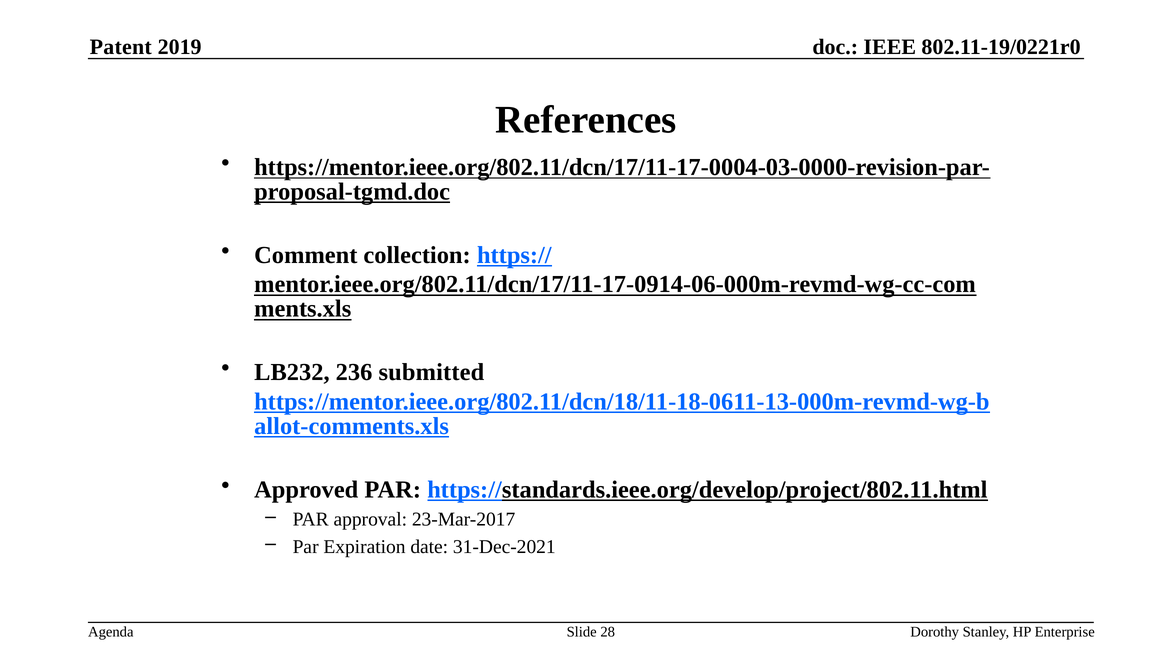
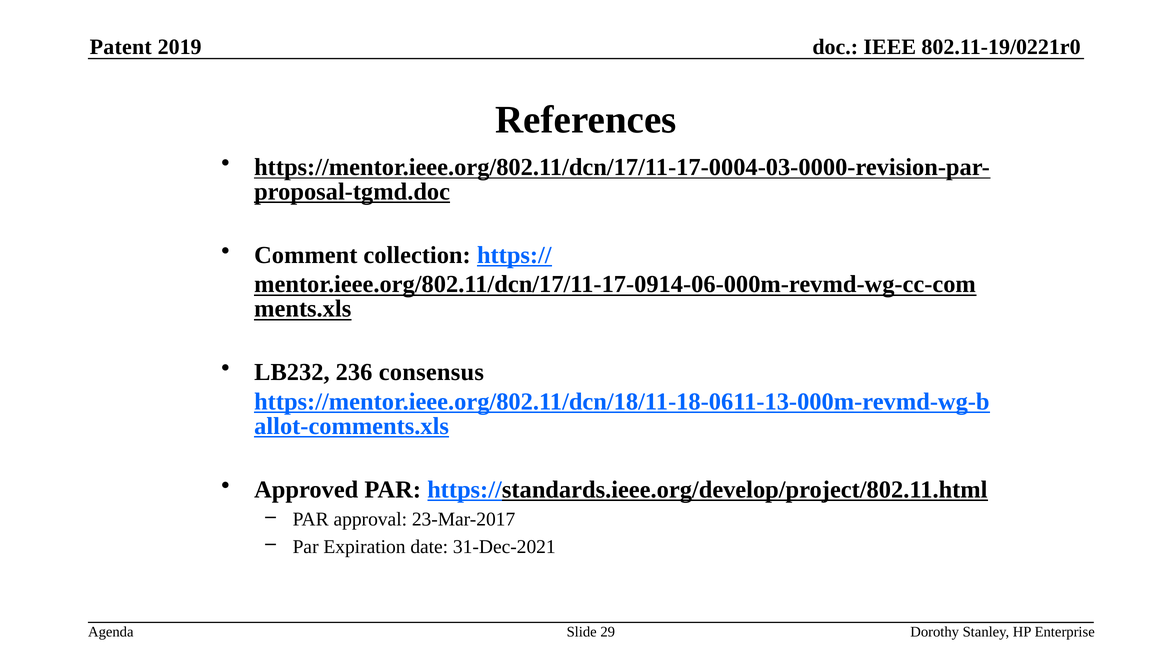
submitted: submitted -> consensus (431, 372)
28: 28 -> 29 (608, 632)
